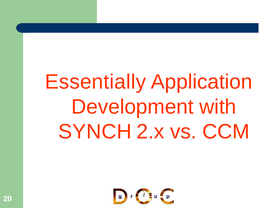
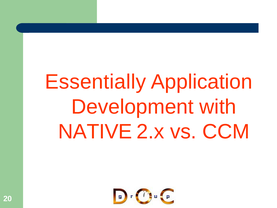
SYNCH: SYNCH -> NATIVE (95, 132)
